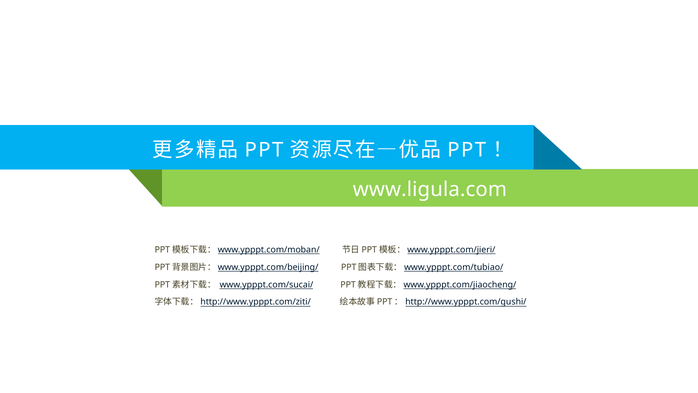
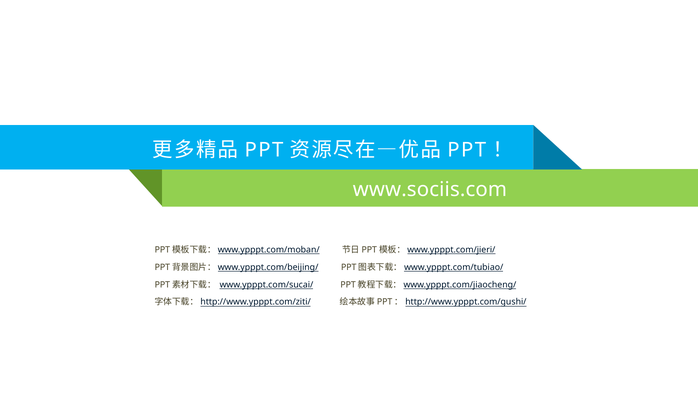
www.ligula.com: www.ligula.com -> www.sociis.com (430, 189)
